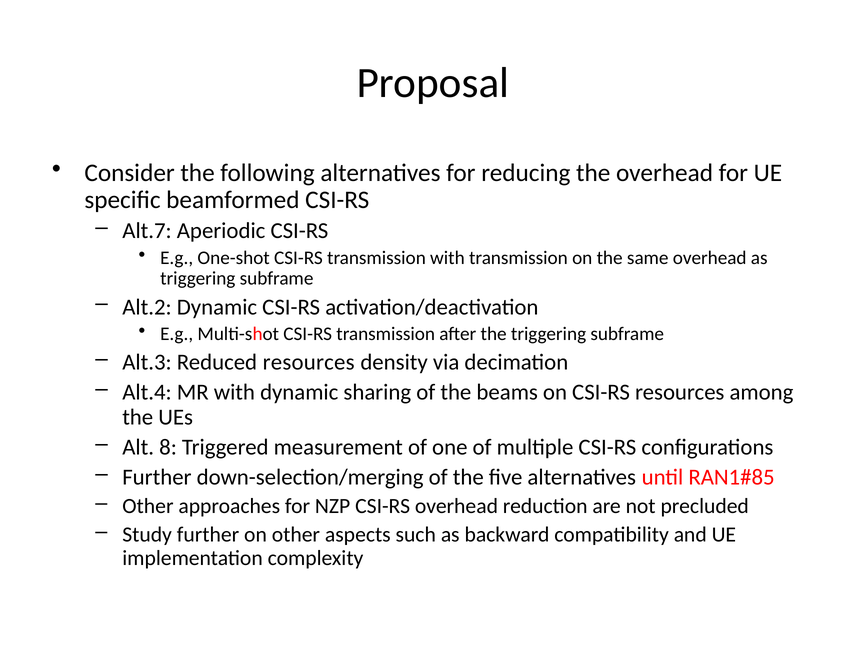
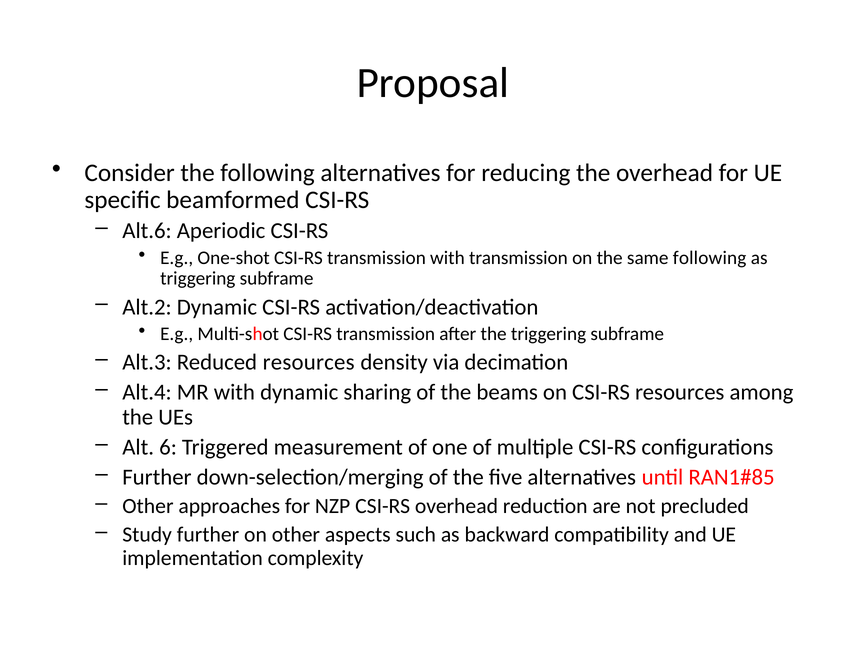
Alt.7: Alt.7 -> Alt.6 (147, 231)
same overhead: overhead -> following (710, 258)
8: 8 -> 6 (168, 447)
